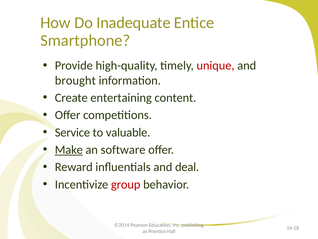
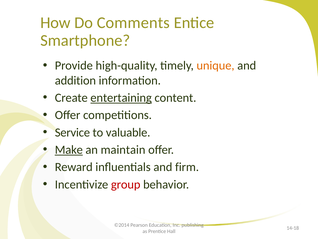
Inadequate: Inadequate -> Comments (133, 23)
unique colour: red -> orange (216, 66)
brought: brought -> addition (75, 80)
entertaining underline: none -> present (121, 98)
software: software -> maintain (123, 149)
deal: deal -> firm (187, 167)
